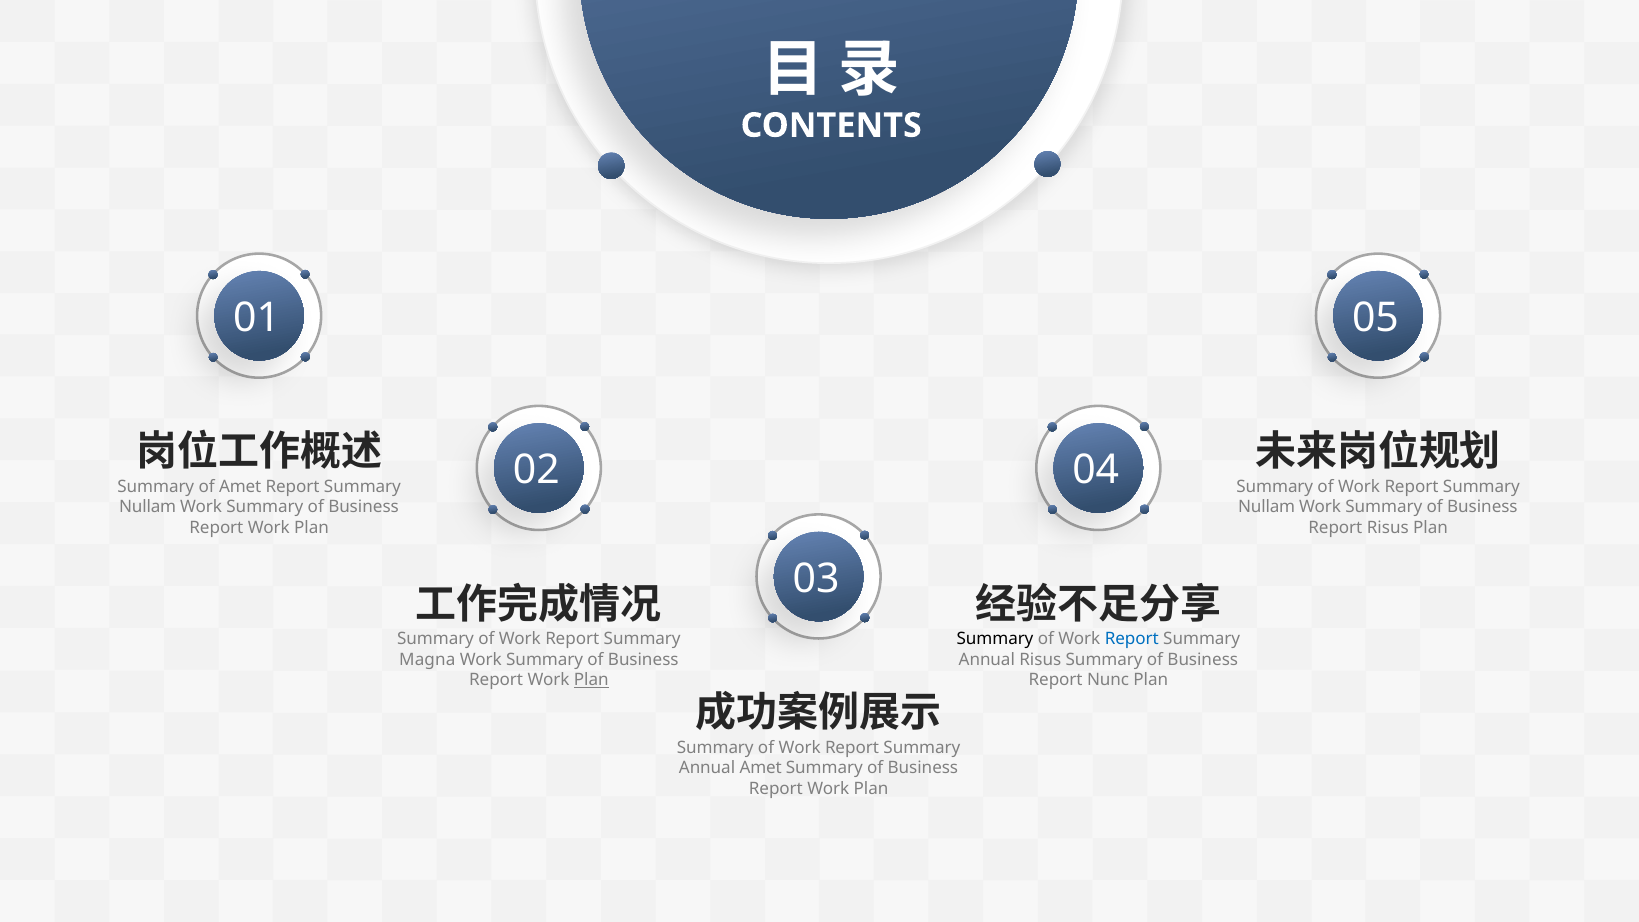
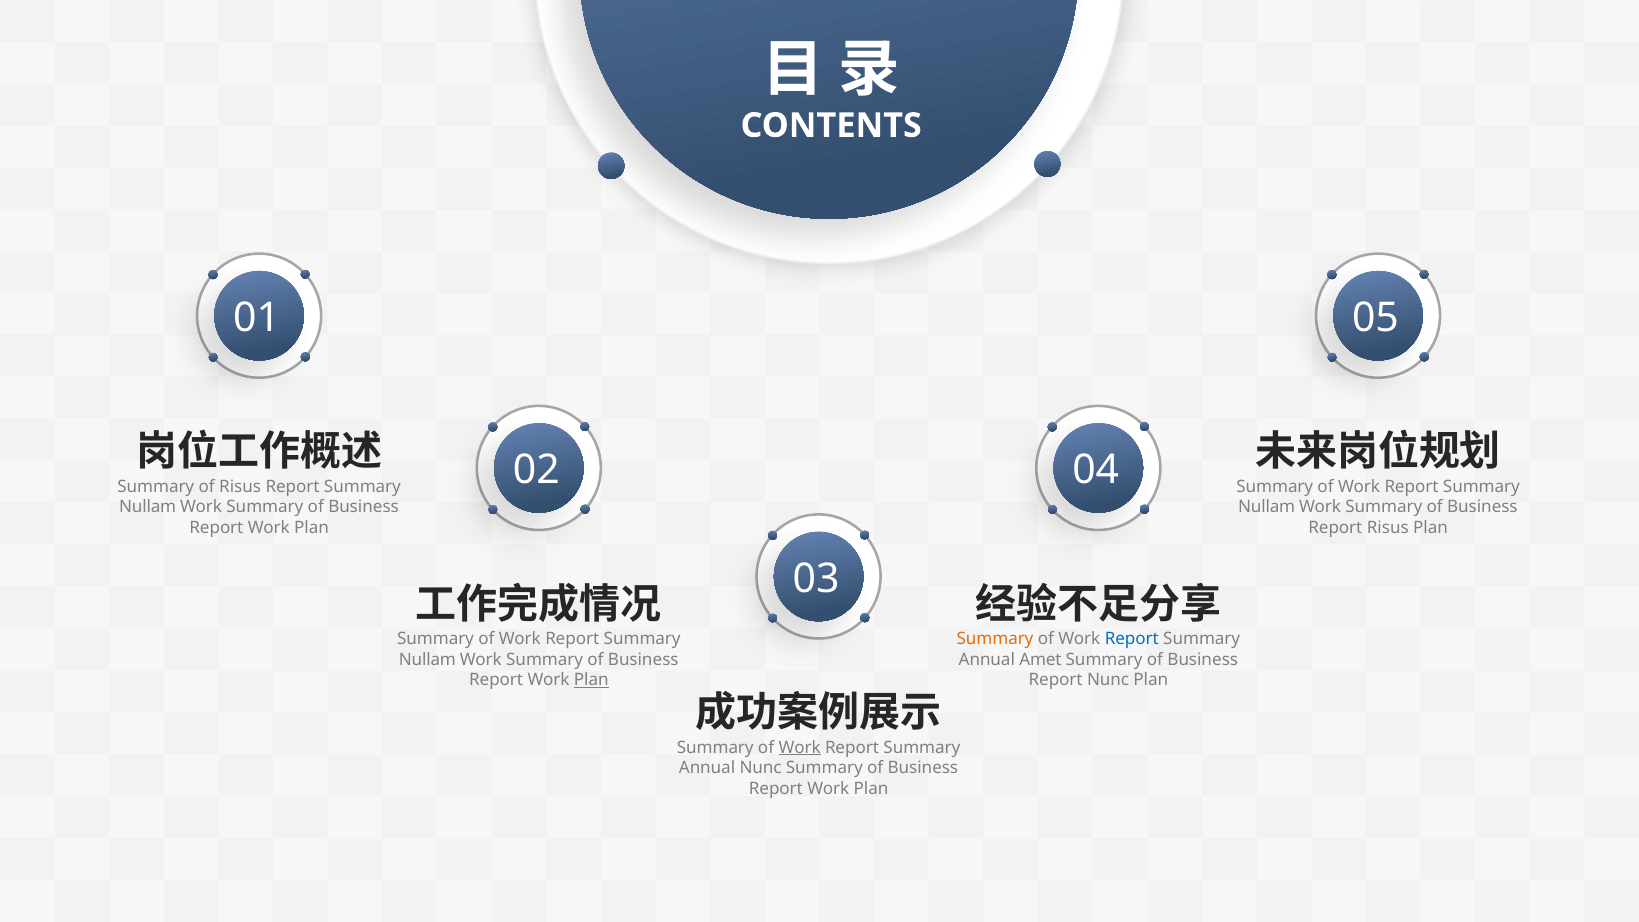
of Amet: Amet -> Risus (240, 487)
Summary colour: black -> orange (995, 639)
Magna: Magna -> Nullam (427, 659)
Annual Risus: Risus -> Amet (1040, 659)
Work underline: none -> present (800, 747)
Annual Amet: Amet -> Nunc (761, 768)
